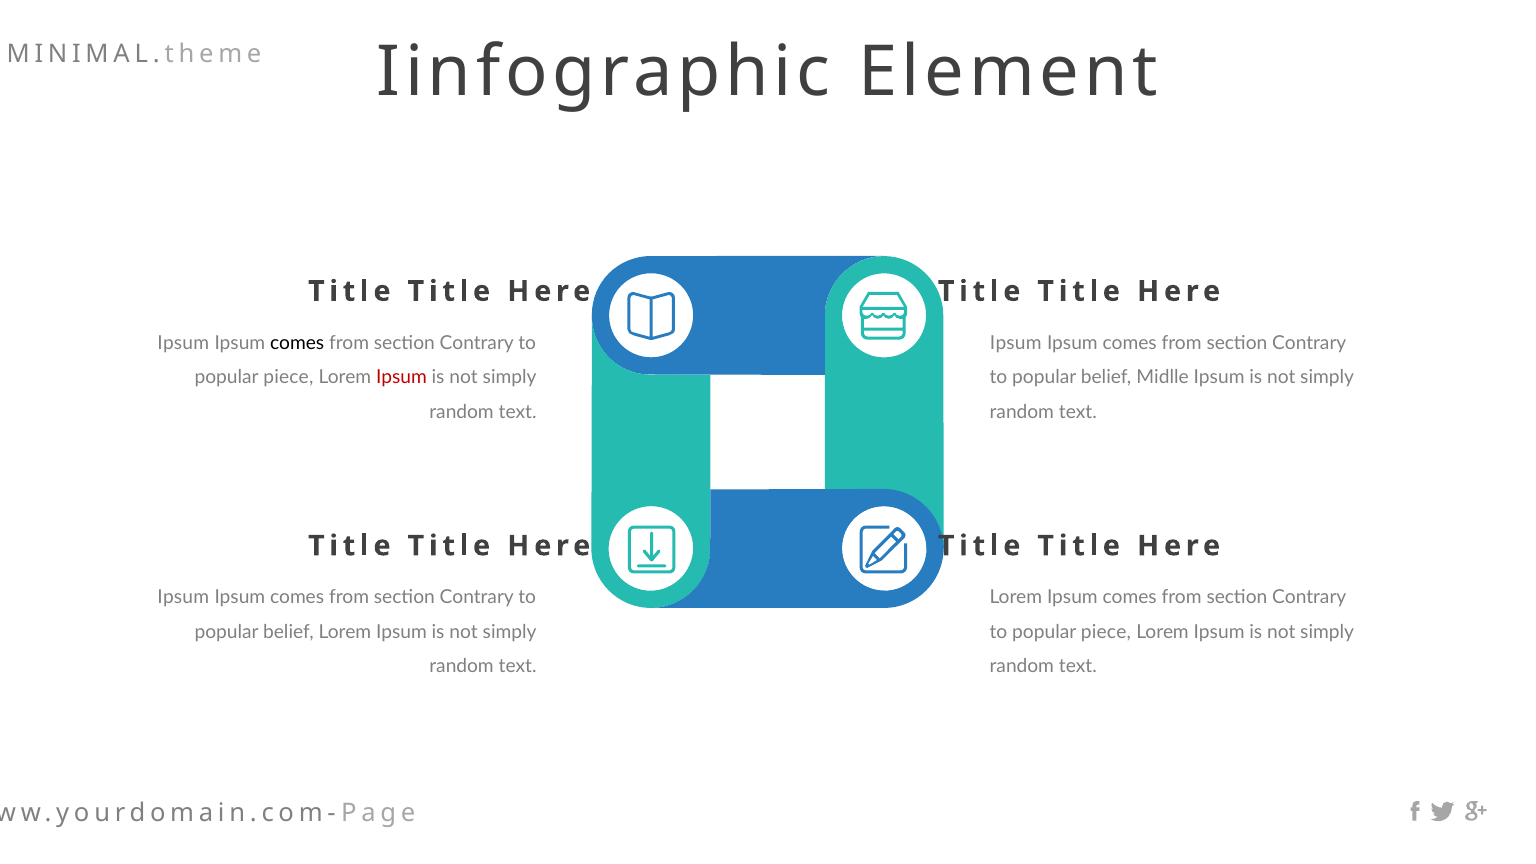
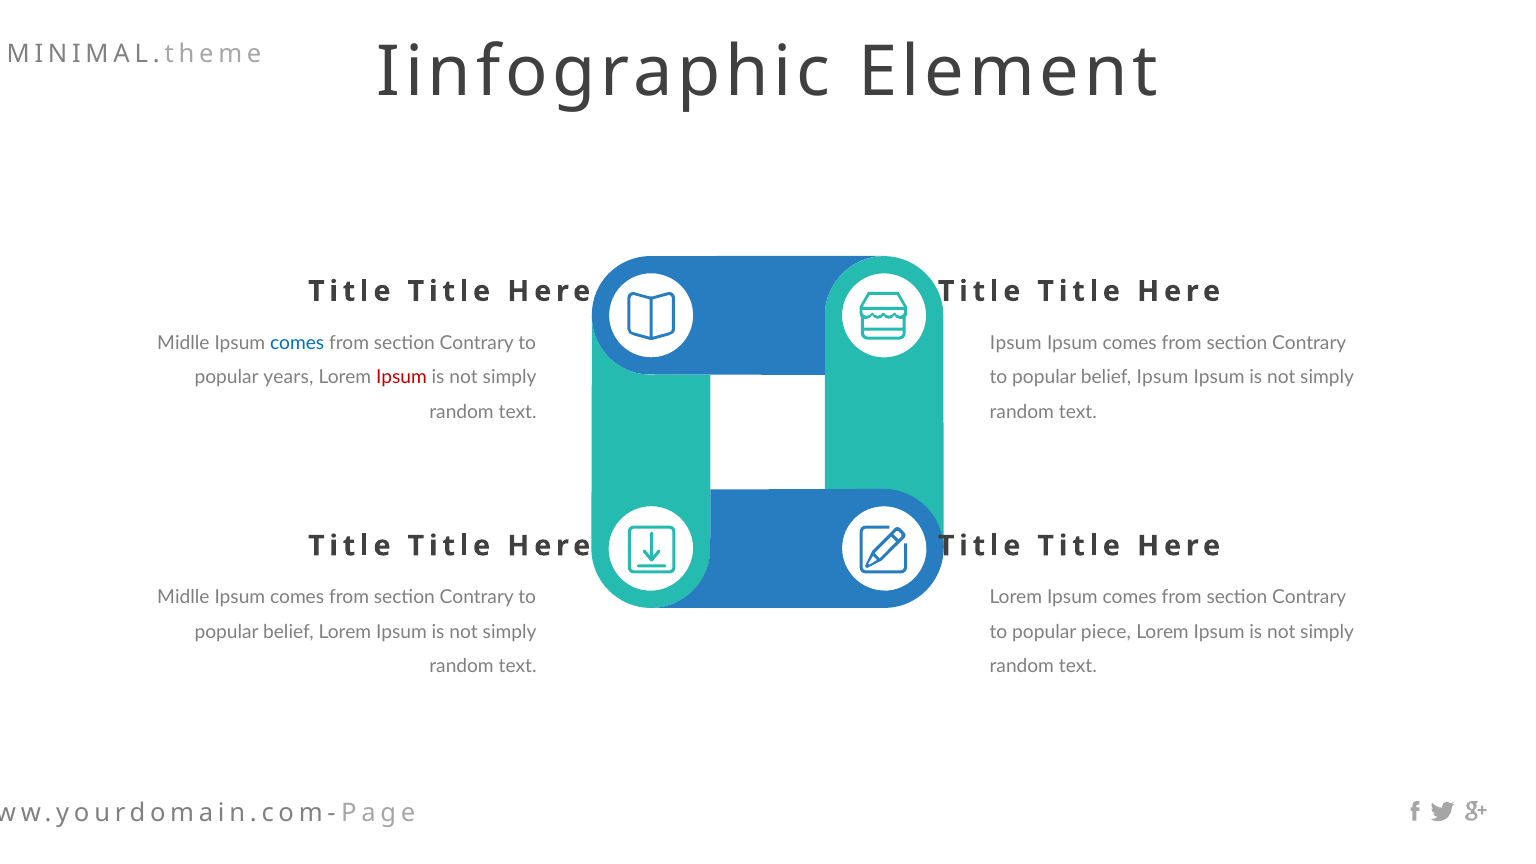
Ipsum: Ipsum -> Midlle (183, 343)
comes colour: black -> blue (297, 343)
piece: piece -> years (288, 377)
belief Midlle: Midlle -> Ipsum (1162, 377)
Ipsum: Ipsum -> Midlle (183, 597)
